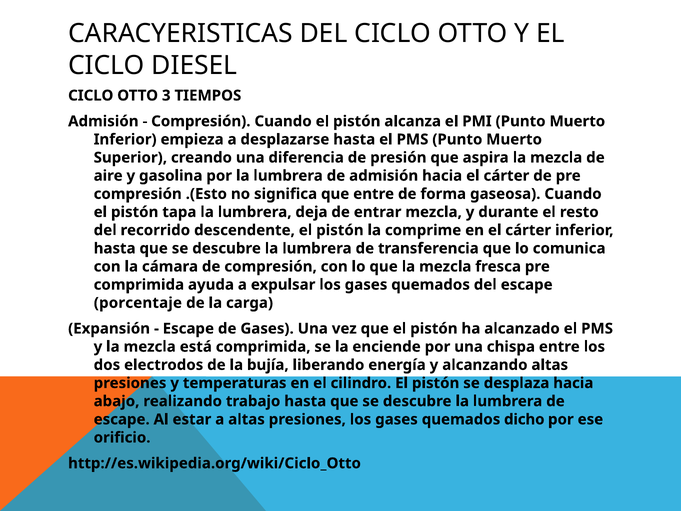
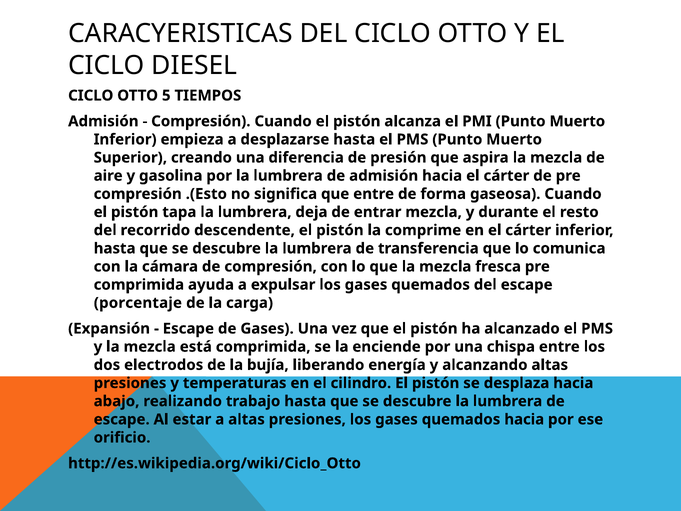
3: 3 -> 5 (166, 95)
quemados dicho: dicho -> hacia (524, 419)
